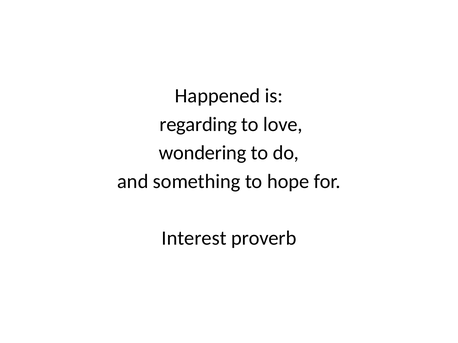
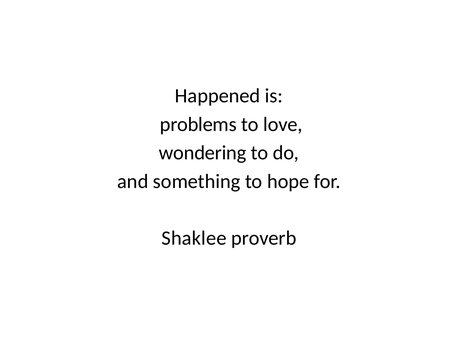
regarding: regarding -> problems (198, 125)
Interest: Interest -> Shaklee (194, 239)
